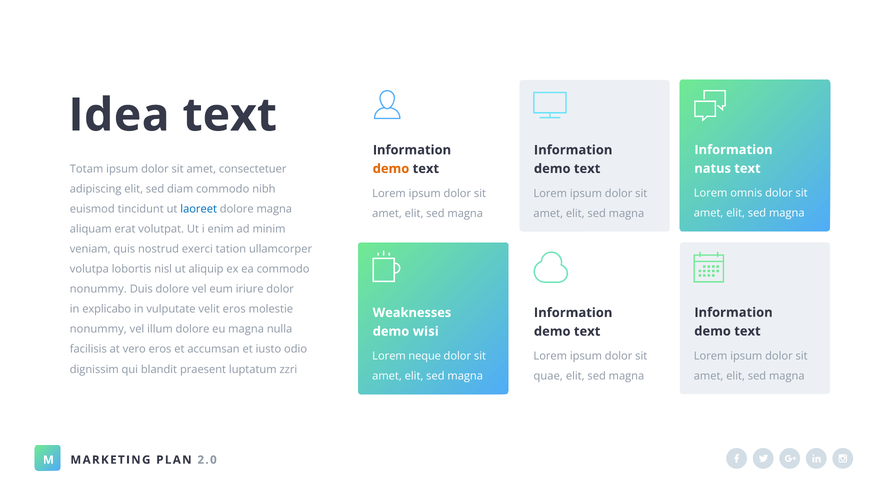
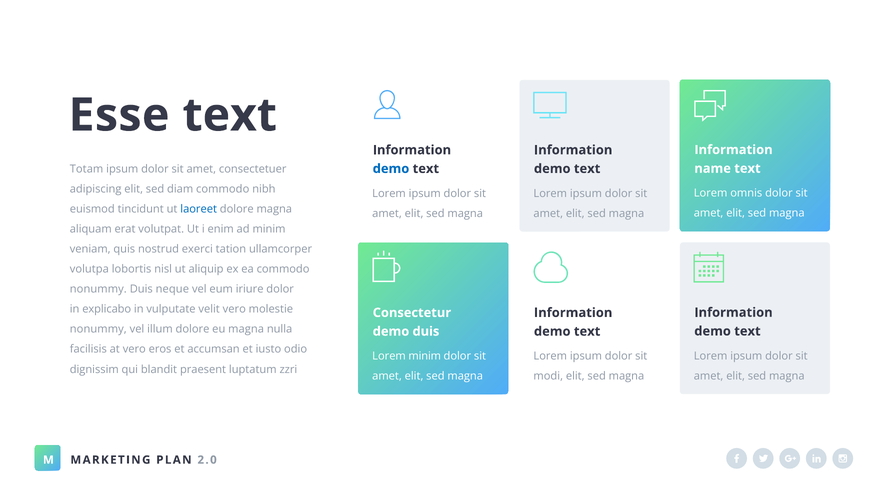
Idea: Idea -> Esse (119, 115)
natus: natus -> name (713, 168)
demo colour: orange -> blue (391, 169)
Duis dolore: dolore -> neque (172, 289)
velit eros: eros -> vero (234, 309)
Weaknesses: Weaknesses -> Consectetur (412, 312)
demo wisi: wisi -> duis (426, 331)
Lorem neque: neque -> minim (425, 356)
quae: quae -> modi (548, 376)
